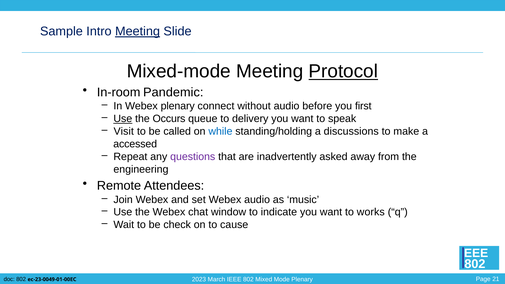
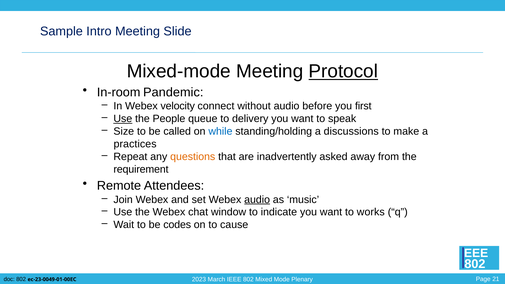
Meeting underline: present -> none (138, 31)
Webex plenary: plenary -> velocity (178, 106)
Occurs: Occurs -> People (169, 119)
Visit: Visit -> Size (124, 131)
accessed: accessed -> practices (135, 144)
questions colour: purple -> orange (193, 157)
engineering: engineering -> requirement (141, 169)
audio underline: none -> present (257, 200)
check: check -> codes (177, 225)
